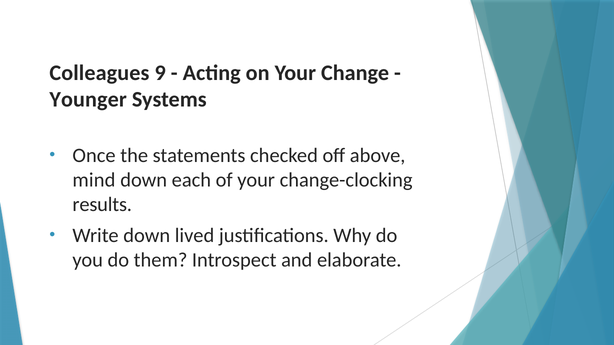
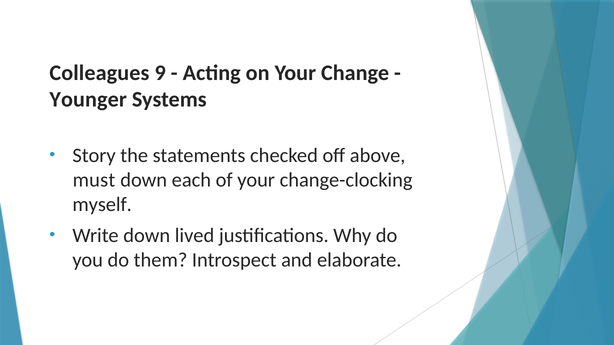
Once: Once -> Story (94, 156)
mind: mind -> must (94, 180)
results: results -> myself (102, 205)
